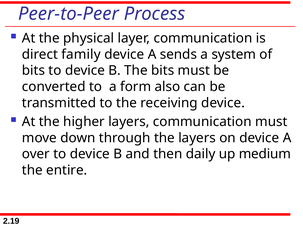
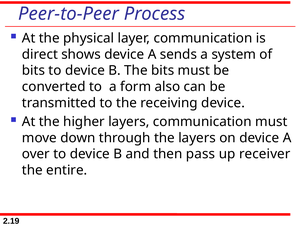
family: family -> shows (81, 54)
daily: daily -> pass (201, 154)
medium: medium -> receiver (265, 154)
